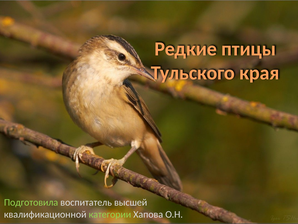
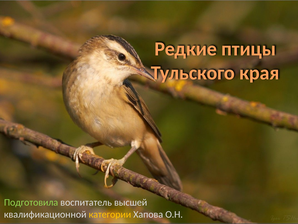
категории colour: light green -> yellow (110, 214)
